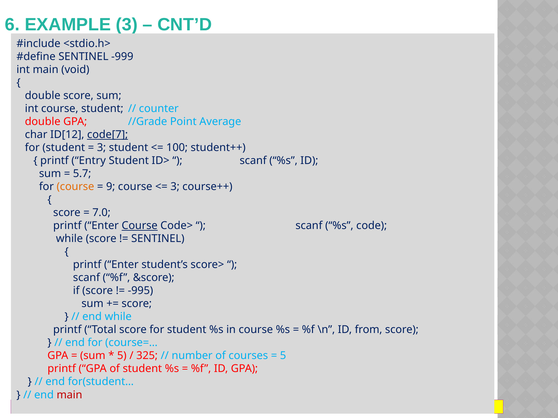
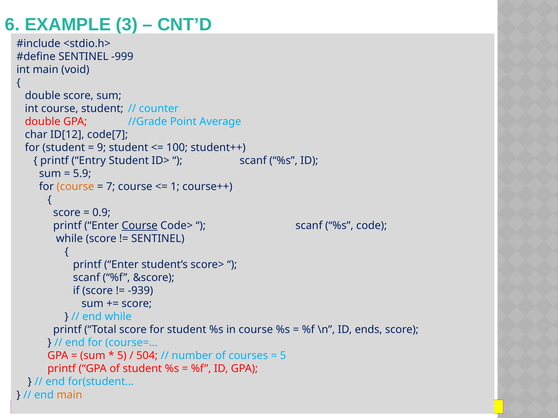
code[7 underline: present -> none (108, 135)
3: 3 -> 9 (101, 148)
5.7: 5.7 -> 5.9 (82, 174)
9: 9 -> 7 (111, 187)
3: 3 -> 1 (175, 187)
7.0: 7.0 -> 0.9 (101, 213)
-995: -995 -> -939 (140, 291)
from: from -> ends (369, 330)
325: 325 -> 504 (147, 356)
main colour: red -> orange (69, 395)
